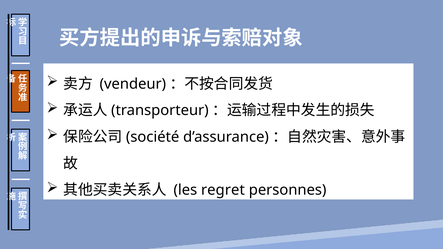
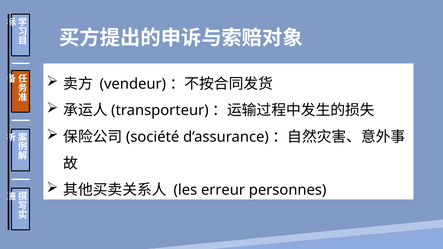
regret: regret -> erreur (223, 190)
